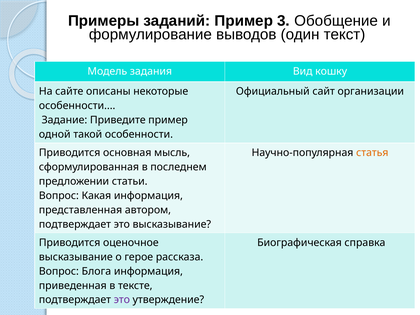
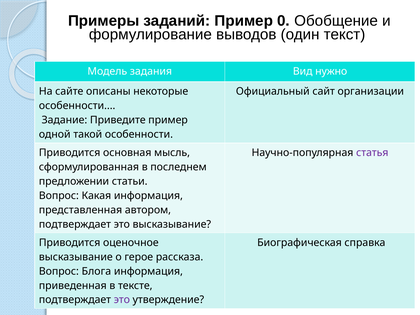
3: 3 -> 0 (284, 21)
кошку: кошку -> нужно (331, 71)
статья colour: orange -> purple (372, 153)
